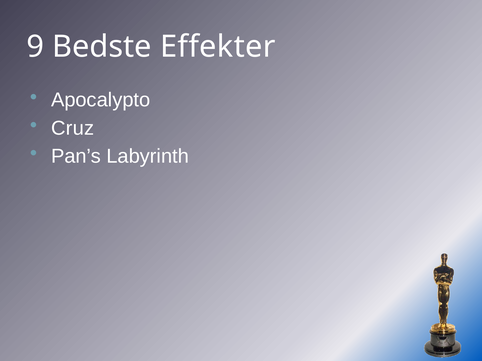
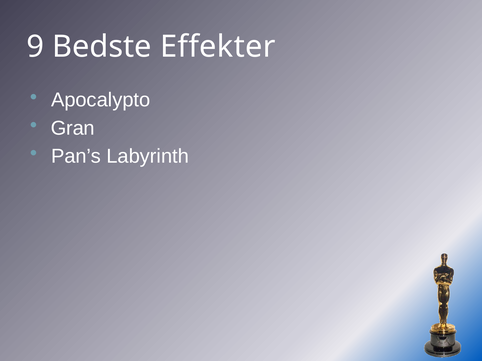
Cruz: Cruz -> Gran (73, 128)
